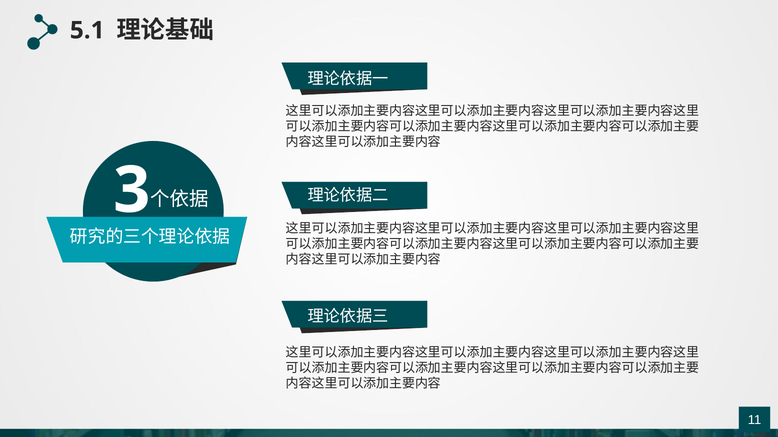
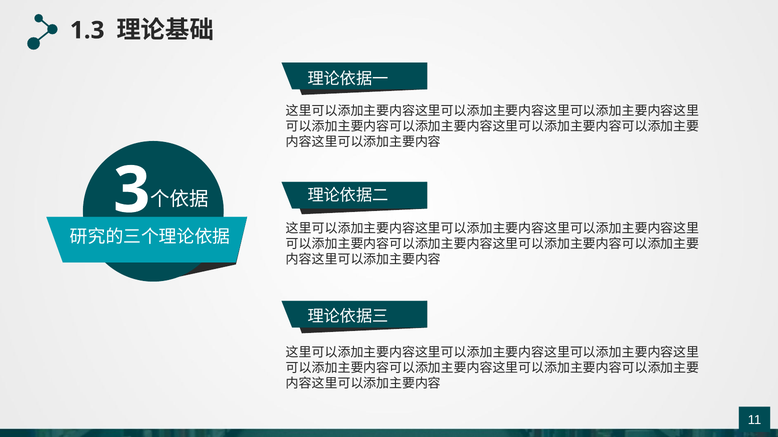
5.1: 5.1 -> 1.3 (87, 30)
